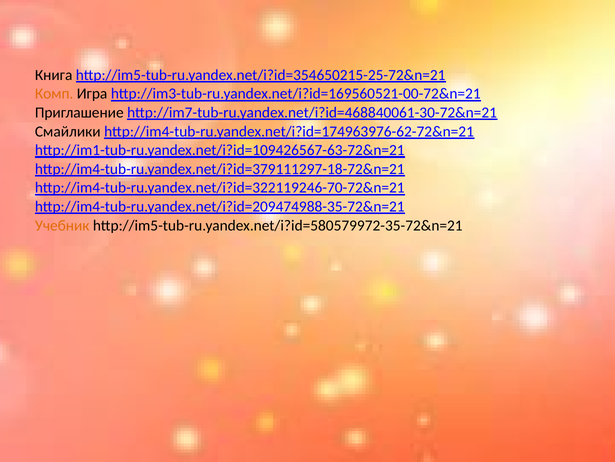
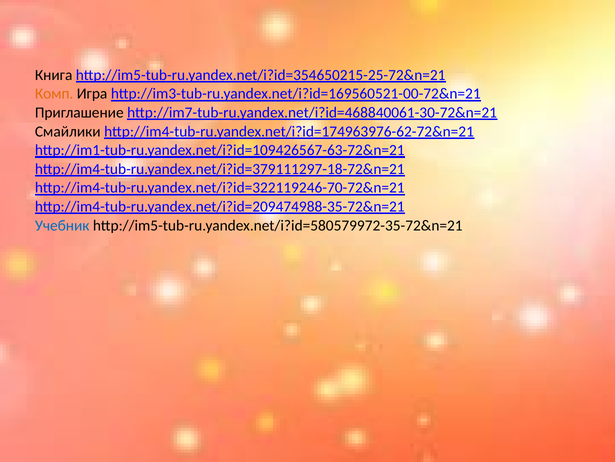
Учебник colour: orange -> blue (62, 225)
